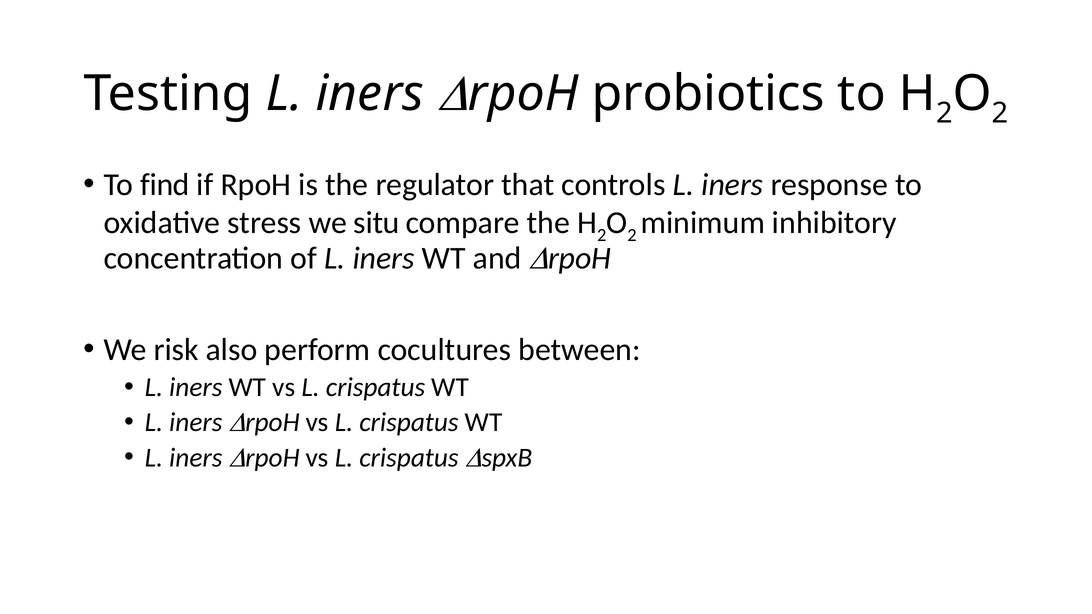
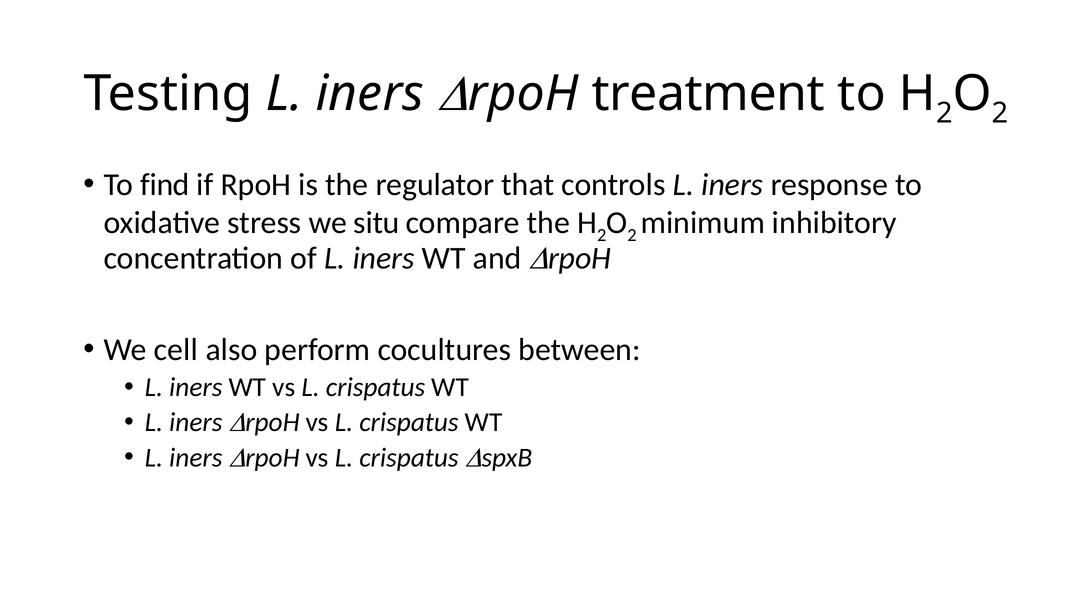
probiotics: probiotics -> treatment (708, 94)
risk: risk -> cell (176, 350)
